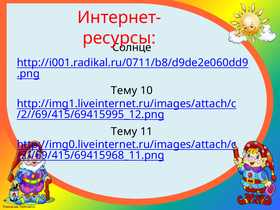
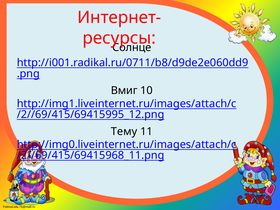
Тему: Тему -> Вмиг (124, 91)
